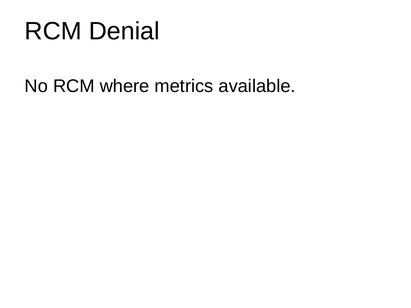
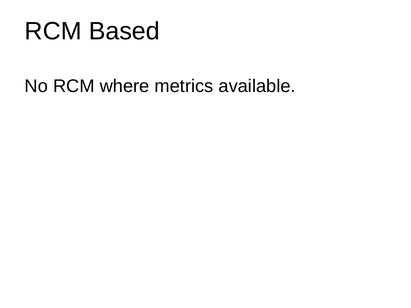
Denial: Denial -> Based (124, 31)
